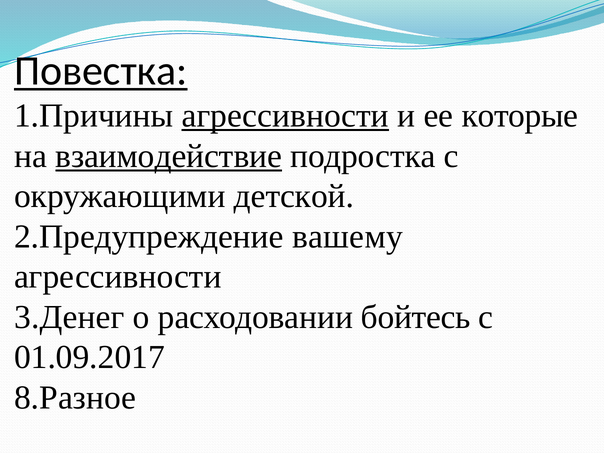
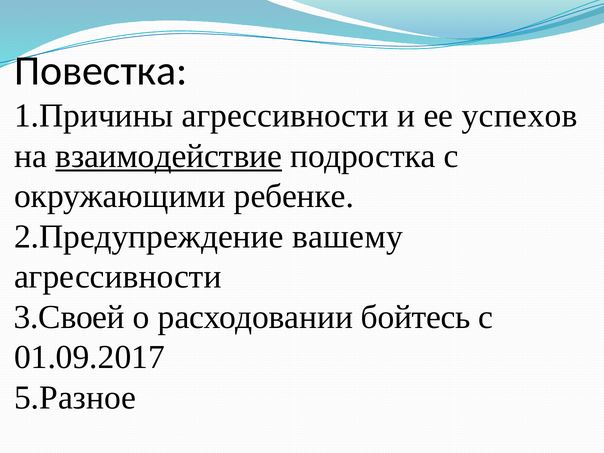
Повестка underline: present -> none (101, 71)
агрессивности underline: present -> none (285, 116)
которые: которые -> успехов (520, 116)
детской: детской -> ребенке (294, 196)
3.Денег: 3.Денег -> 3.Своей (69, 317)
8.Разное: 8.Разное -> 5.Разное (75, 397)
